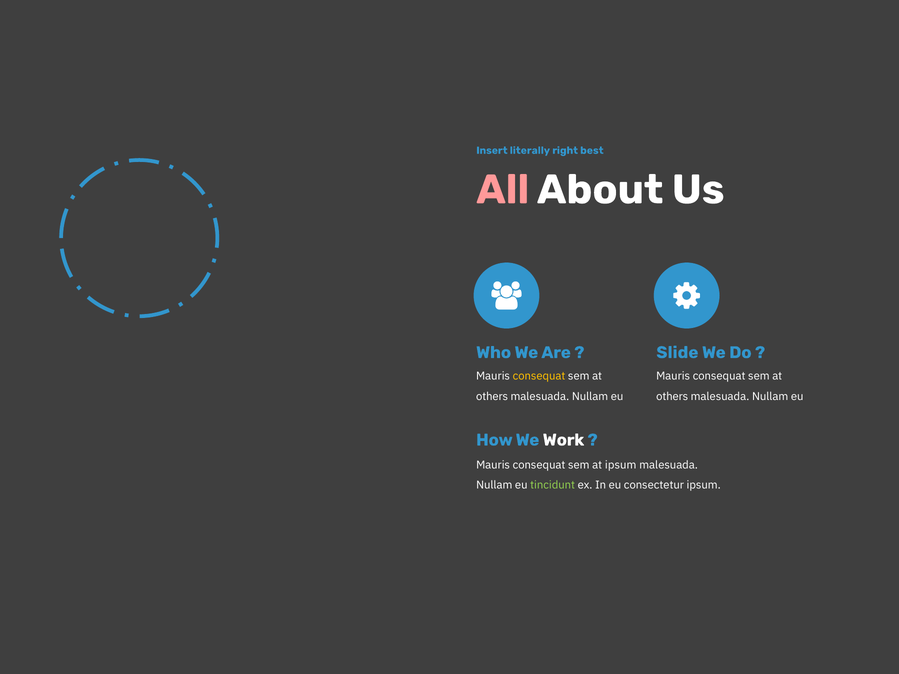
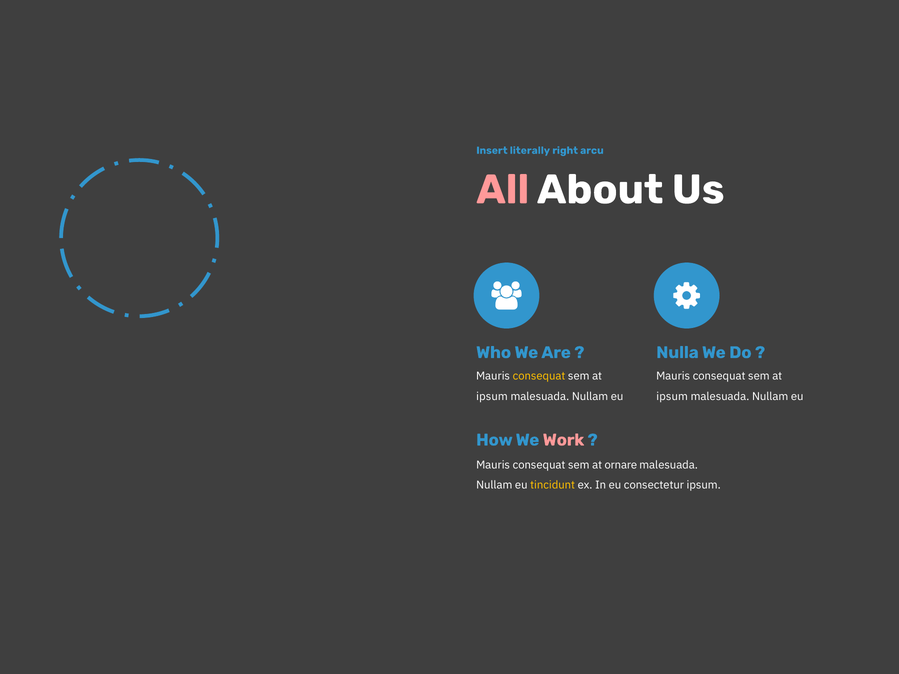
best: best -> arcu (592, 151)
Slide: Slide -> Nulla (677, 353)
others: others -> ipsum (492, 397)
others: others -> ipsum (672, 397)
Work colour: white -> pink (563, 440)
at ipsum: ipsum -> ornare (621, 465)
tincidunt colour: light green -> yellow (553, 485)
